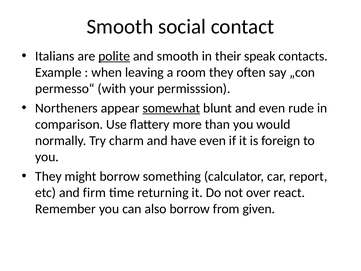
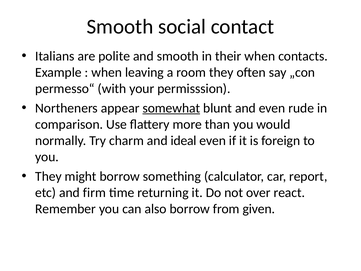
polite underline: present -> none (114, 56)
their speak: speak -> when (260, 56)
have: have -> ideal (184, 141)
